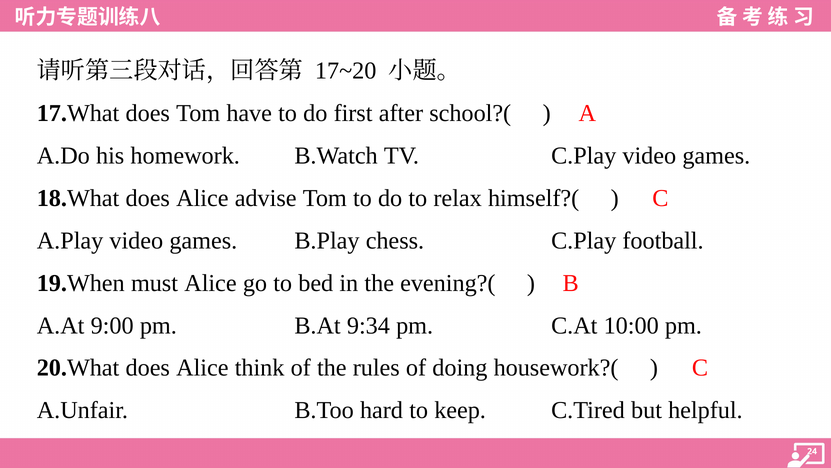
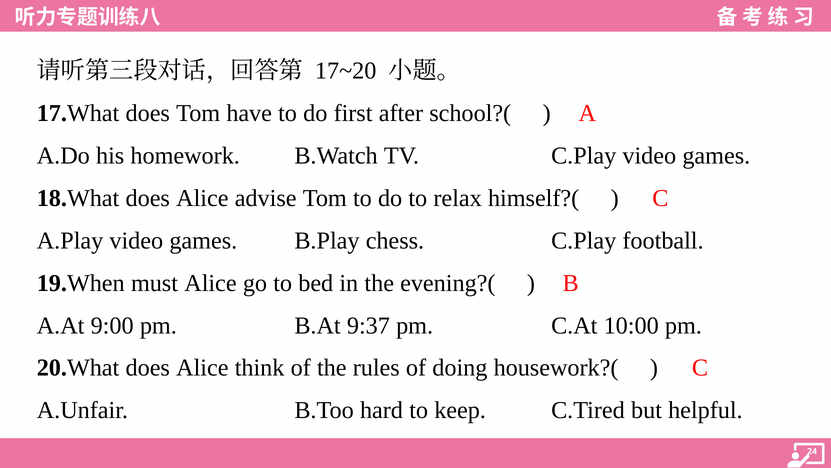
9:34: 9:34 -> 9:37 (368, 325)
